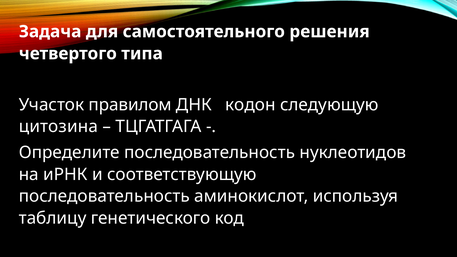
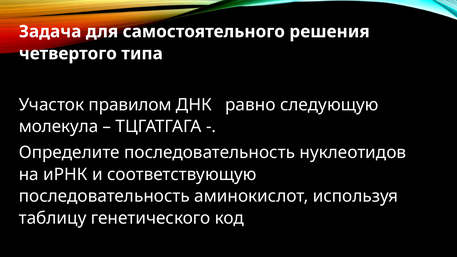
кодон: кодон -> равно (250, 105)
цитозина: цитозина -> молекула (59, 127)
